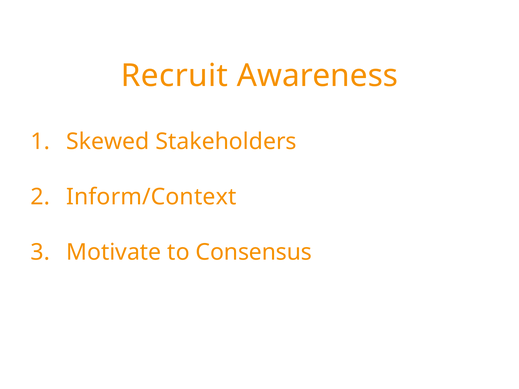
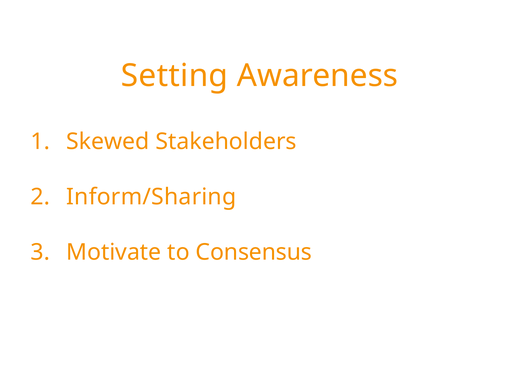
Recruit: Recruit -> Setting (174, 76)
Inform/Context: Inform/Context -> Inform/Sharing (151, 197)
